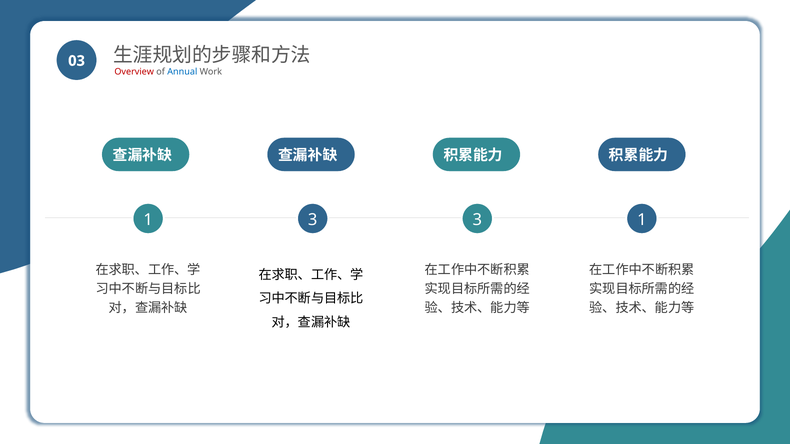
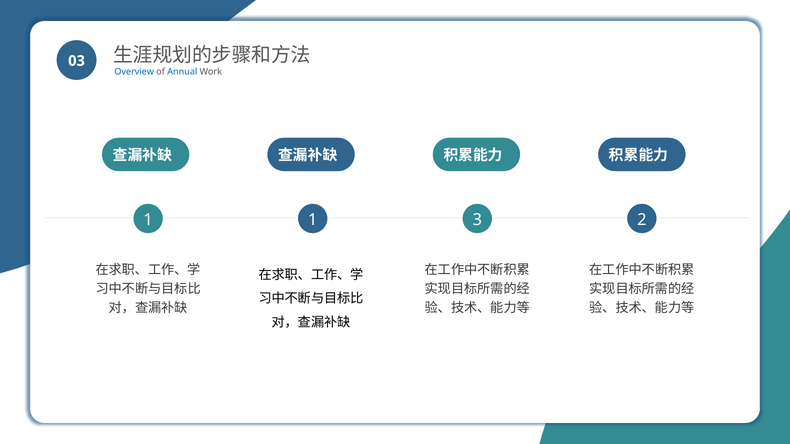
Overview colour: red -> blue (134, 72)
1 3: 3 -> 1 (313, 220)
3 1: 1 -> 2 (642, 220)
